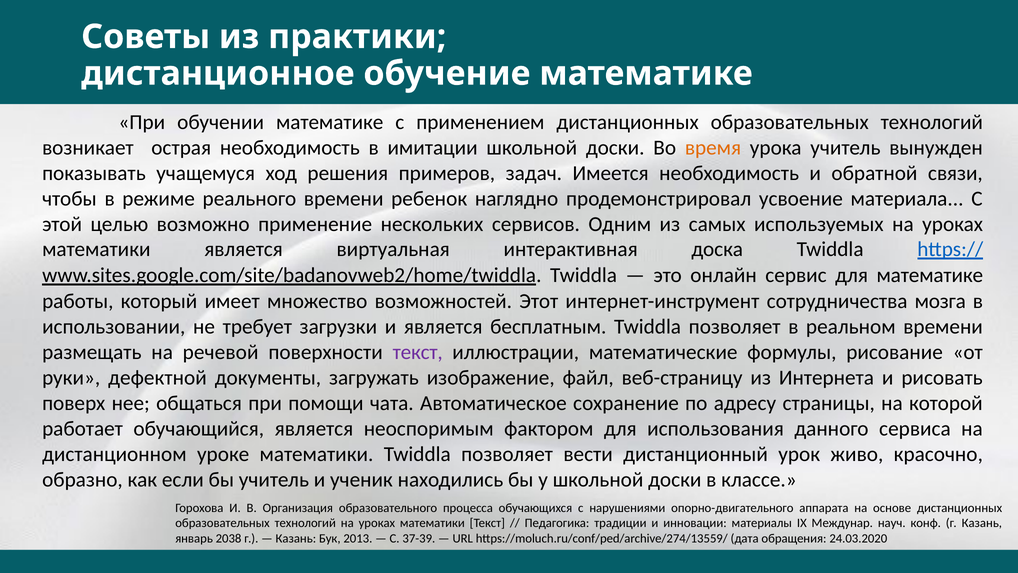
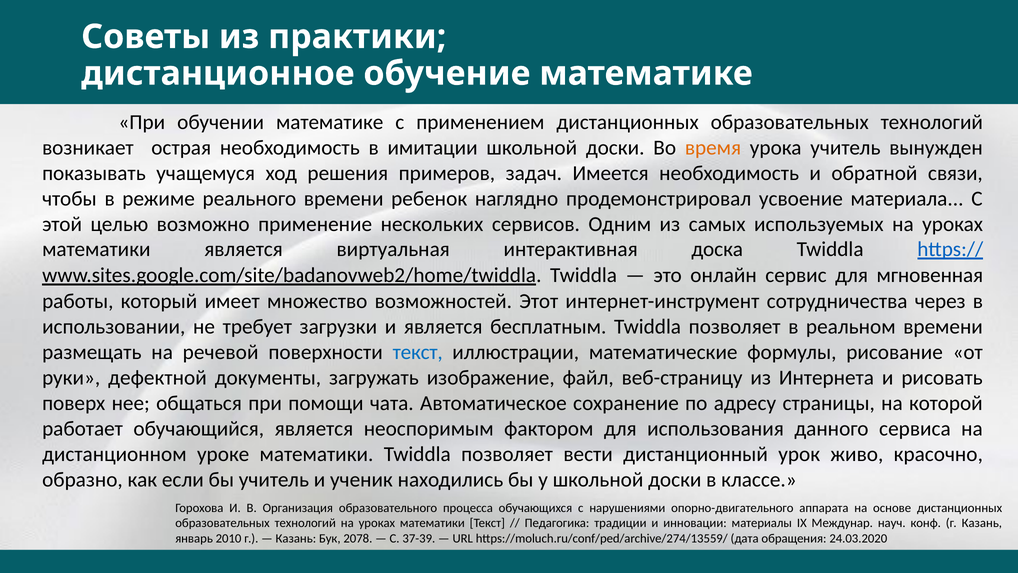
для математике: математике -> мгновенная (930, 275)
мозга: мозга -> через (940, 301)
текст colour: purple -> blue (418, 352)
2038: 2038 -> 2010 (229, 538)
2013: 2013 -> 2078 (358, 538)
